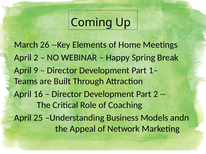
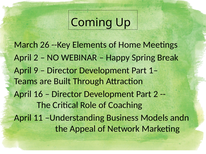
25: 25 -> 11 (38, 118)
